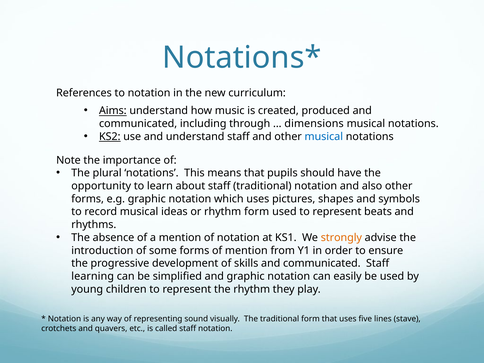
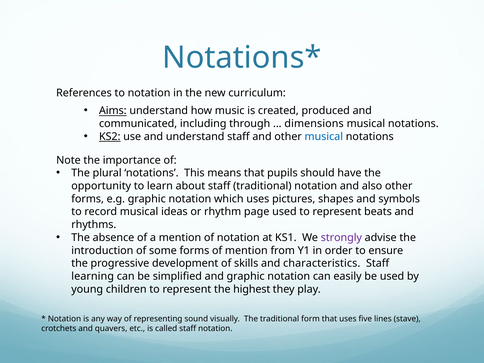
rhythm form: form -> page (257, 212)
strongly colour: orange -> purple (341, 238)
skills and communicated: communicated -> characteristics (322, 263)
the rhythm: rhythm -> highest (252, 289)
